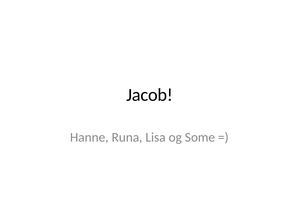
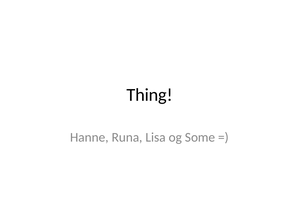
Jacob: Jacob -> Thing (150, 95)
